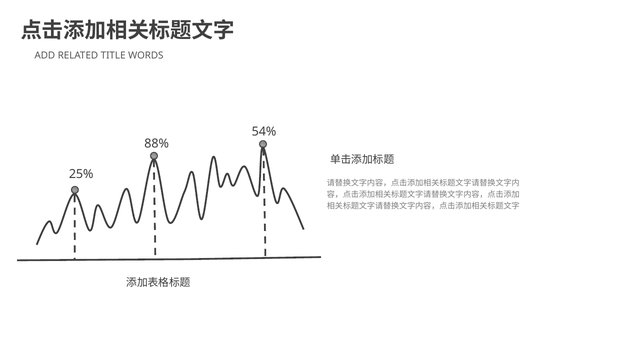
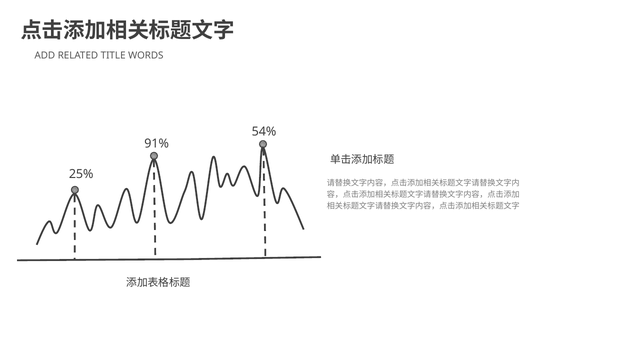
88%: 88% -> 91% (157, 144)
